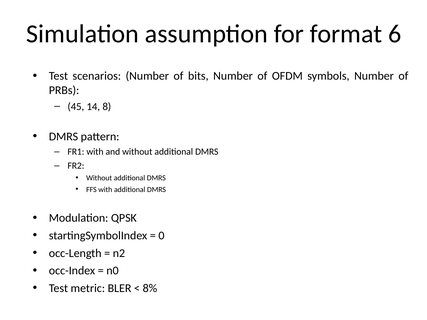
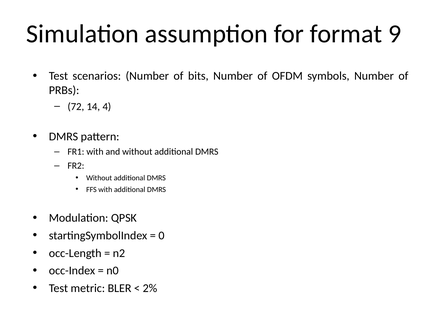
6: 6 -> 9 (395, 34)
45: 45 -> 72 (76, 107)
8: 8 -> 4 (107, 107)
8%: 8% -> 2% (150, 288)
